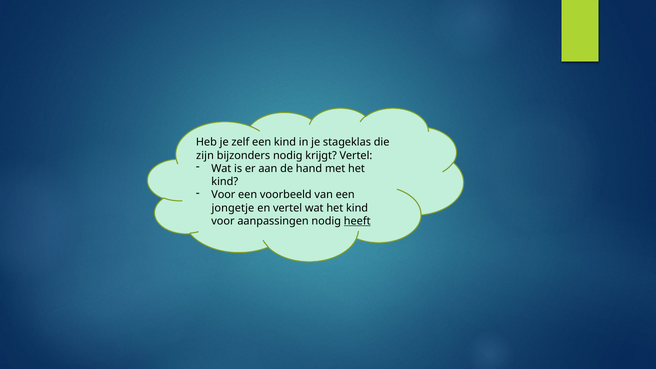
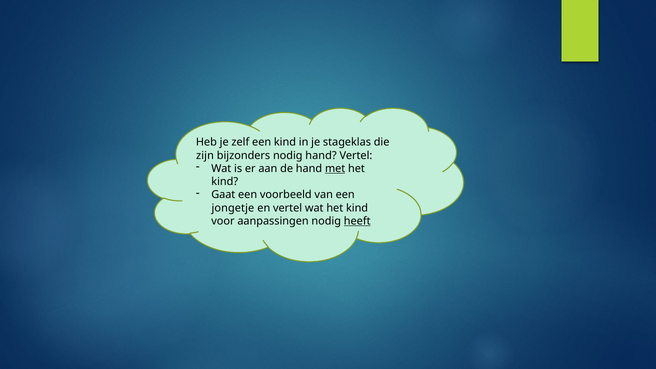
nodig krijgt: krijgt -> hand (321, 155)
met underline: none -> present (335, 169)
Voor: Voor -> Gaat (223, 195)
